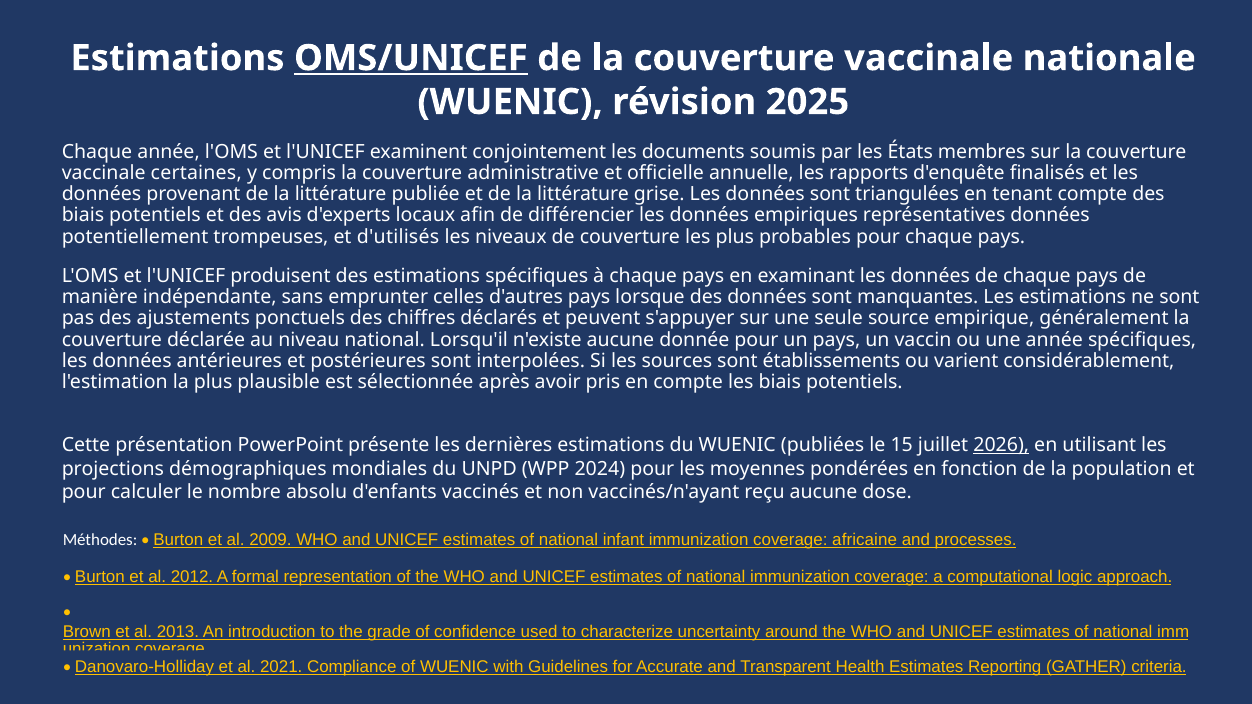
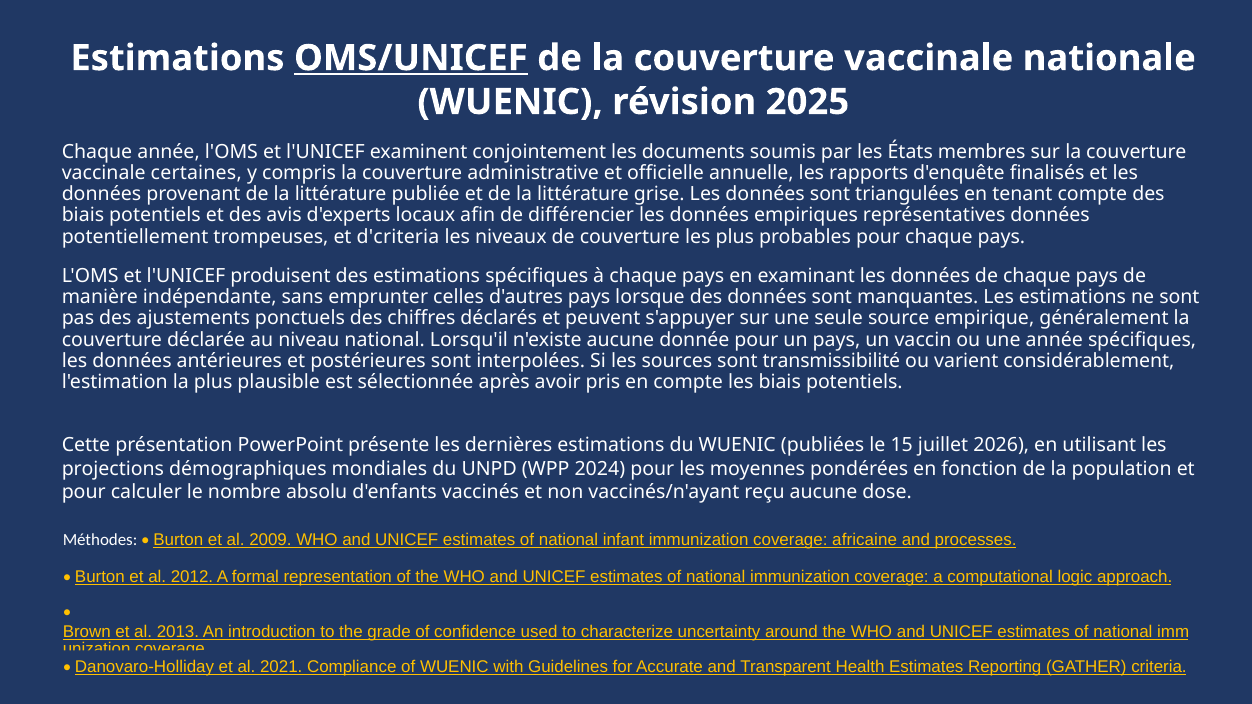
d'utilisés: d'utilisés -> d'criteria (398, 237)
établissements: établissements -> transmissibilité (831, 361)
2026 underline: present -> none (1001, 445)
